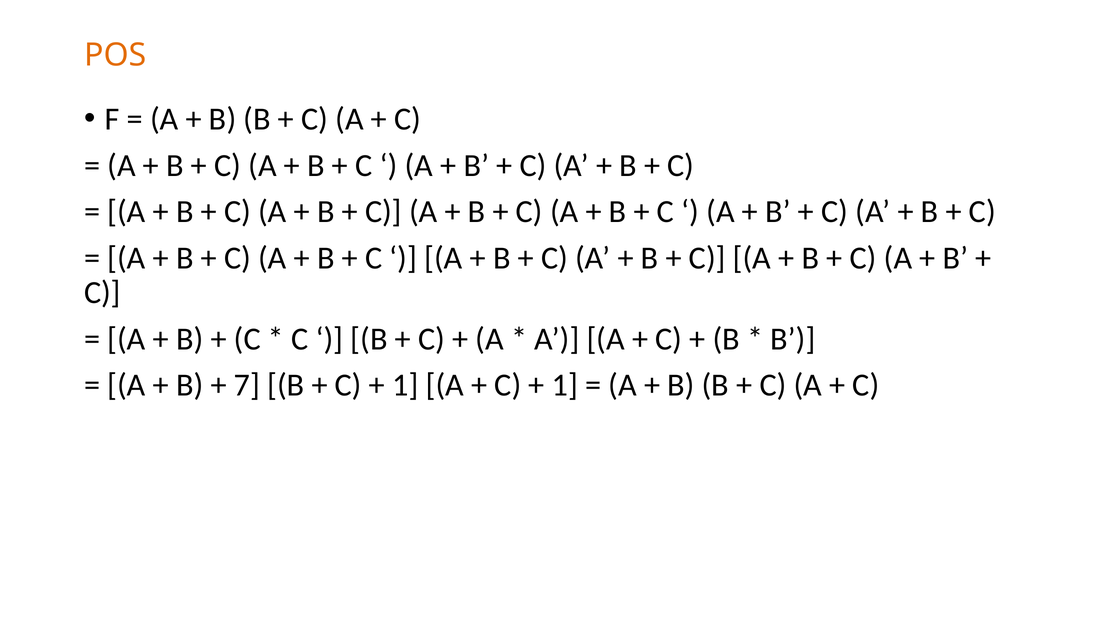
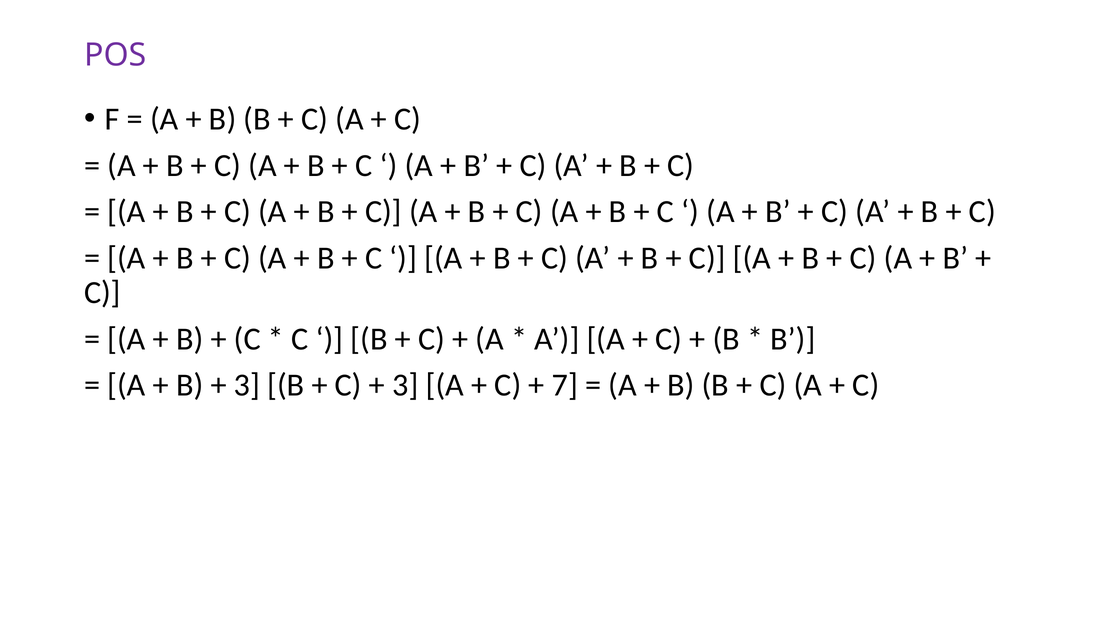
POS colour: orange -> purple (115, 55)
7: 7 -> 3 (247, 385)
1: 1 -> 3 (405, 385)
1: 1 -> 7 (565, 385)
